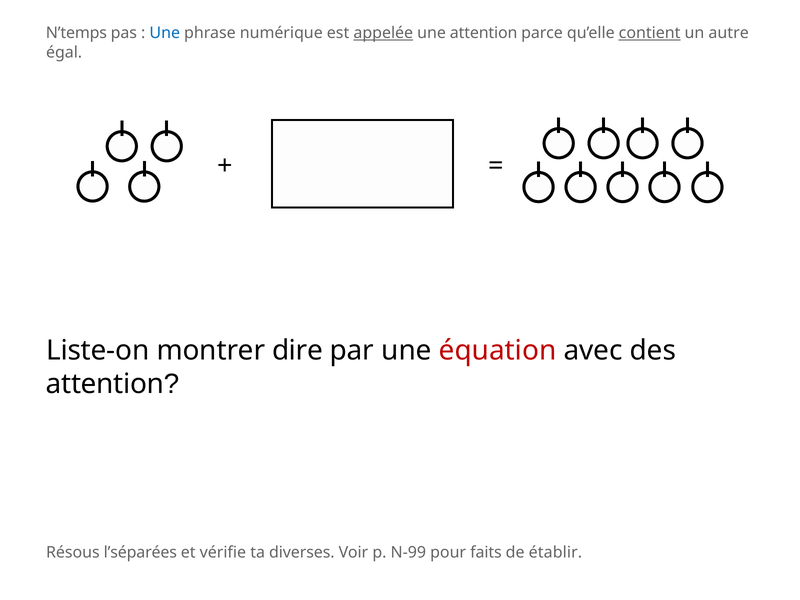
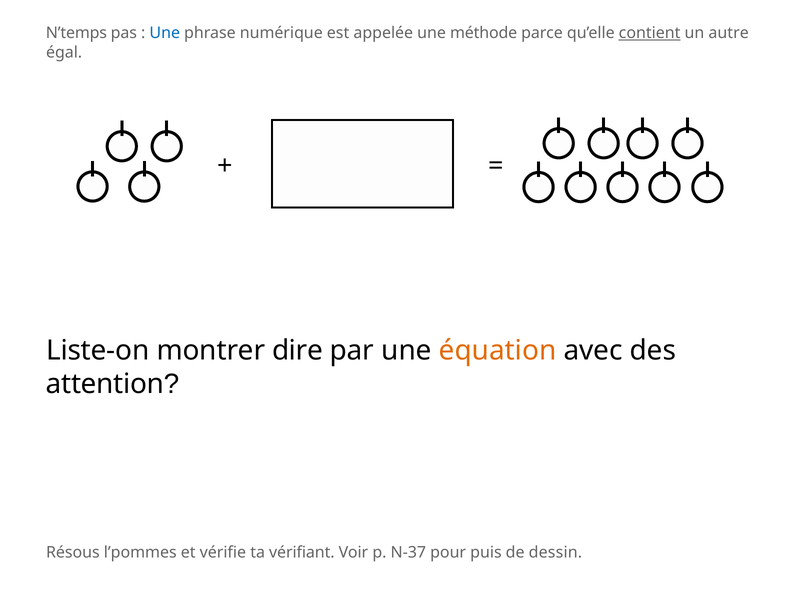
appelée underline: present -> none (383, 33)
une attention: attention -> méthode (484, 33)
équation colour: red -> orange (498, 350)
l’séparées: l’séparées -> l’pommes (140, 552)
diverses: diverses -> vérifiant (302, 552)
N-99: N-99 -> N-37 (408, 552)
faits: faits -> puis (486, 552)
établir: établir -> dessin (555, 552)
